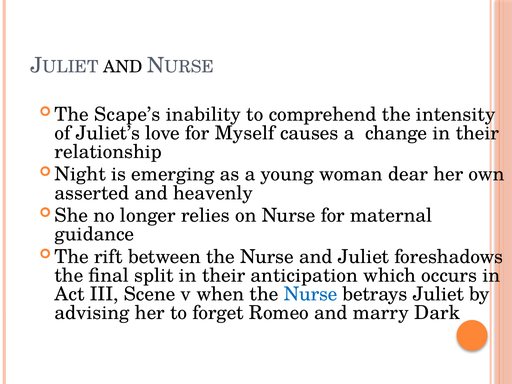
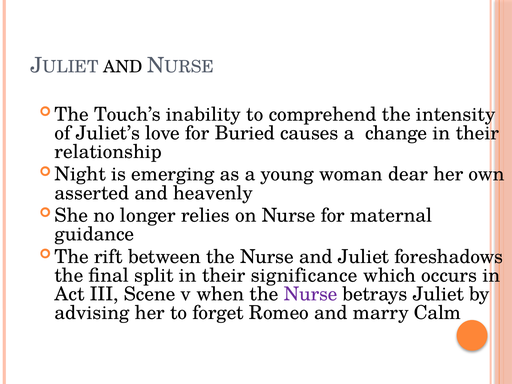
Scape’s: Scape’s -> Touch’s (127, 114)
Myself: Myself -> Buried (245, 133)
anticipation: anticipation -> significance (304, 275)
Nurse colour: blue -> purple (311, 294)
Dark: Dark -> Calm (437, 313)
